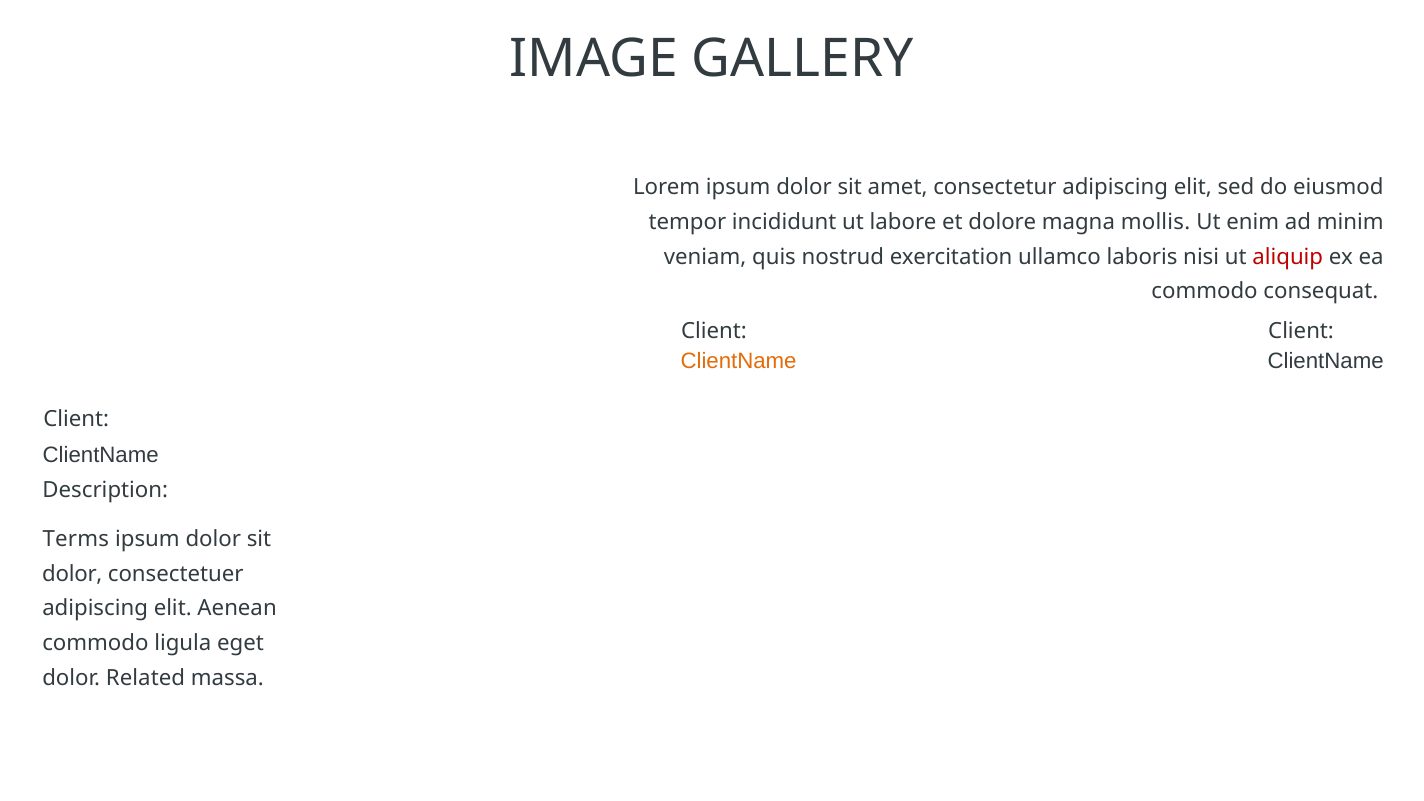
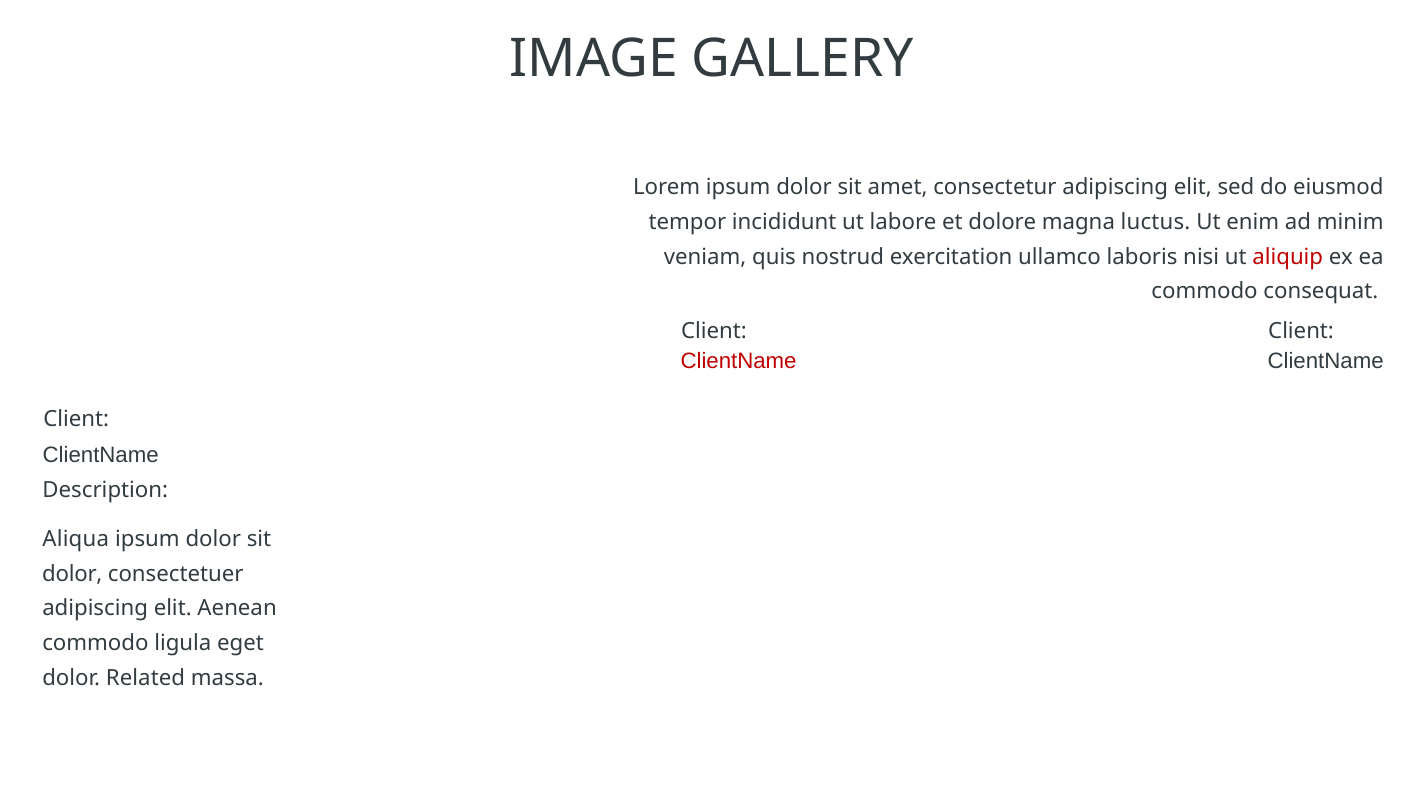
mollis: mollis -> luctus (1156, 222)
ClientName colour: orange -> red (739, 361)
Terms: Terms -> Aliqua (76, 539)
